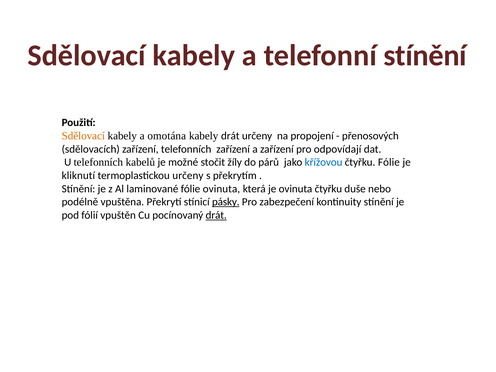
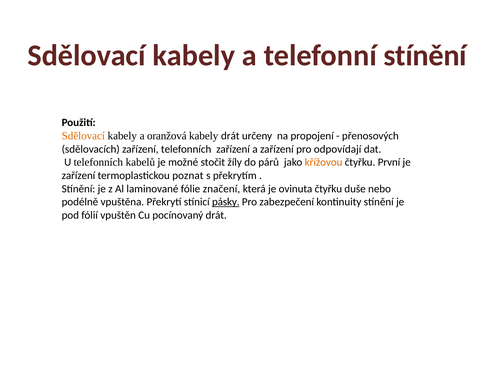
omotána: omotána -> oranžová (167, 136)
křížovou colour: blue -> orange (324, 162)
čtyřku Fólie: Fólie -> První (389, 162)
kliknutí: kliknutí -> zařízení (78, 176)
termoplastickou určeny: určeny -> poznat (188, 176)
fólie ovinuta: ovinuta -> značení (221, 189)
drát underline: present -> none (216, 215)
